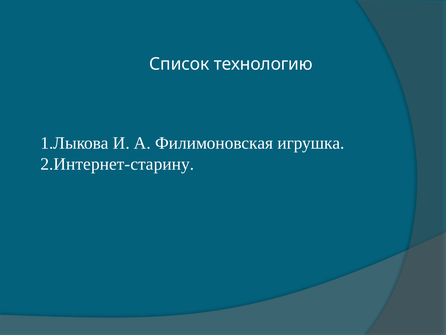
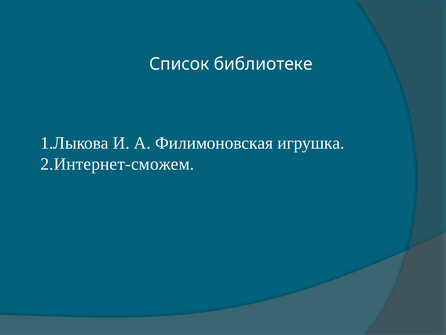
технологию: технологию -> библиотеке (263, 64)
2.Интернет-старину: 2.Интернет-старину -> 2.Интернет-сможем (117, 164)
